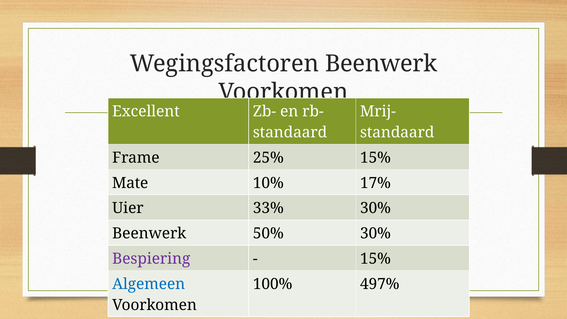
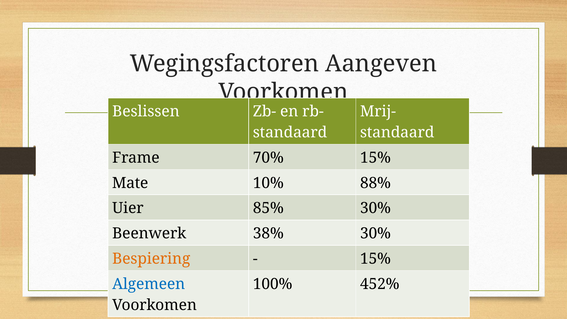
Wegingsfactoren Beenwerk: Beenwerk -> Aangeven (381, 64)
Excellent: Excellent -> Beslissen (146, 111)
25%: 25% -> 70% (268, 158)
17%: 17% -> 88% (375, 183)
33%: 33% -> 85% (268, 208)
50%: 50% -> 38% (268, 233)
Bespiering colour: purple -> orange (151, 259)
497%: 497% -> 452% (380, 284)
